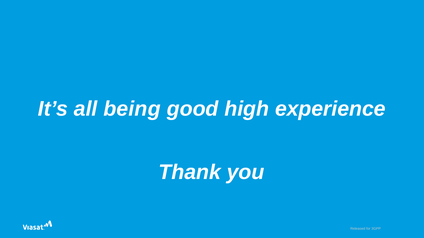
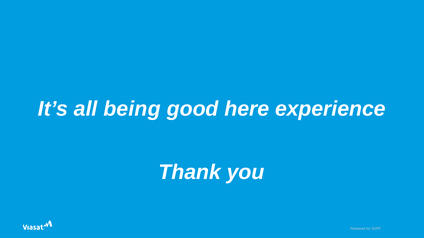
high: high -> here (247, 109)
